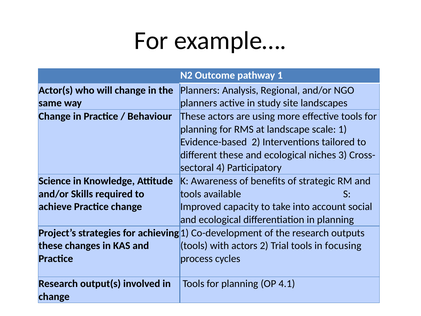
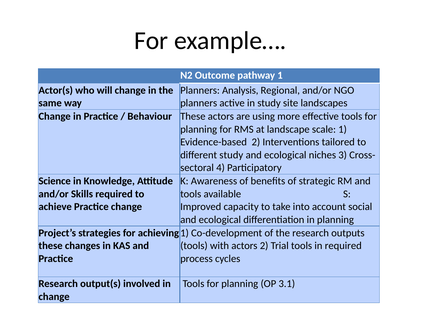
different these: these -> study (231, 155)
in focusing: focusing -> required (343, 246)
4.1: 4.1 -> 3.1 (287, 284)
